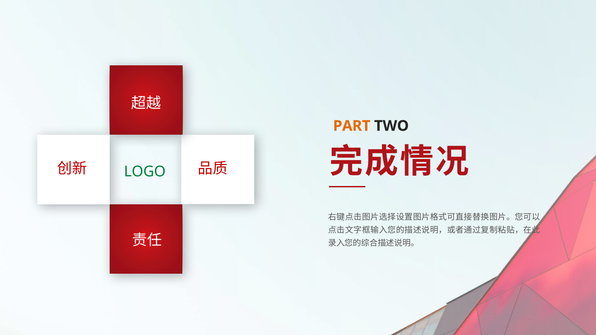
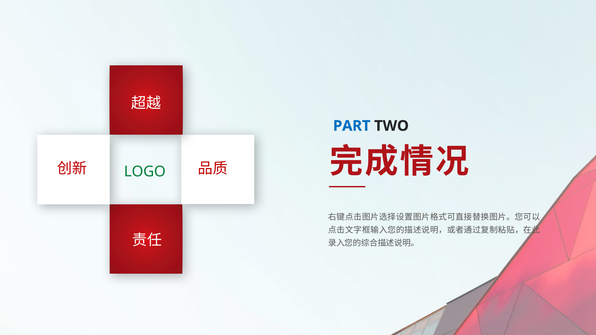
PART colour: orange -> blue (352, 126)
